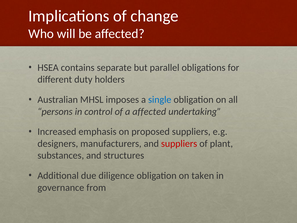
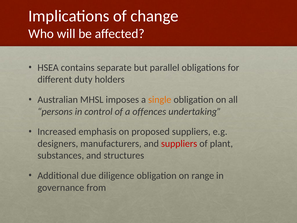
single colour: blue -> orange (160, 100)
a affected: affected -> offences (149, 111)
taken: taken -> range (203, 175)
